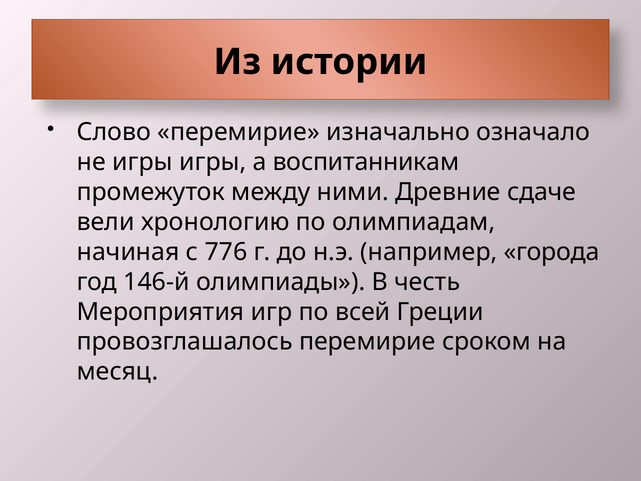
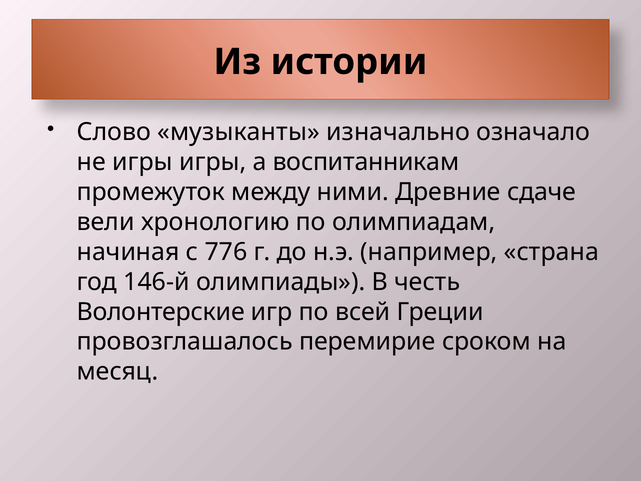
Слово перемирие: перемирие -> музыканты (239, 132)
города: города -> страна (551, 252)
Мероприятия: Мероприятия -> Волонтерские (161, 312)
